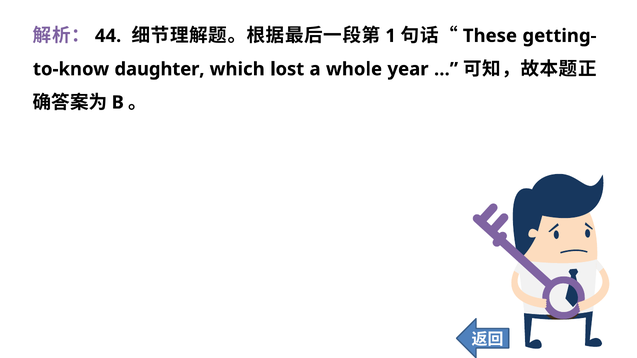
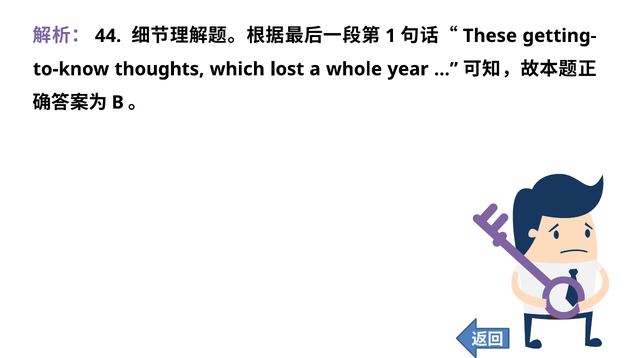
daughter: daughter -> thoughts (159, 69)
